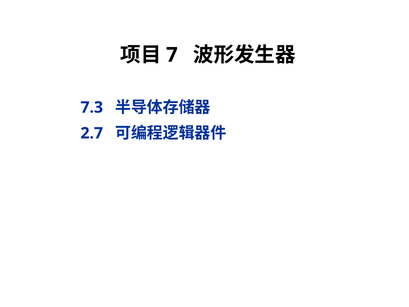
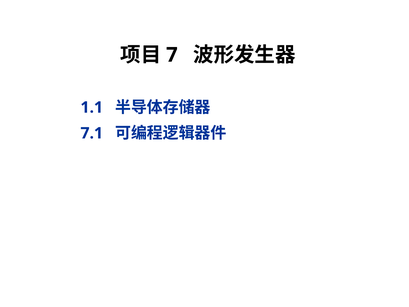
7.3: 7.3 -> 1.1 (92, 107)
2.7: 2.7 -> 7.1 (92, 133)
